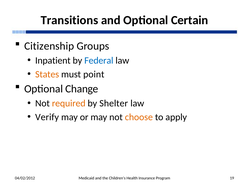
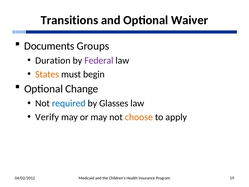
Certain: Certain -> Waiver (190, 20)
Citizenship: Citizenship -> Documents (49, 46)
Inpatient: Inpatient -> Duration (53, 60)
Federal colour: blue -> purple (99, 60)
point: point -> begin (94, 74)
required colour: orange -> blue (69, 103)
Shelter: Shelter -> Glasses (114, 103)
